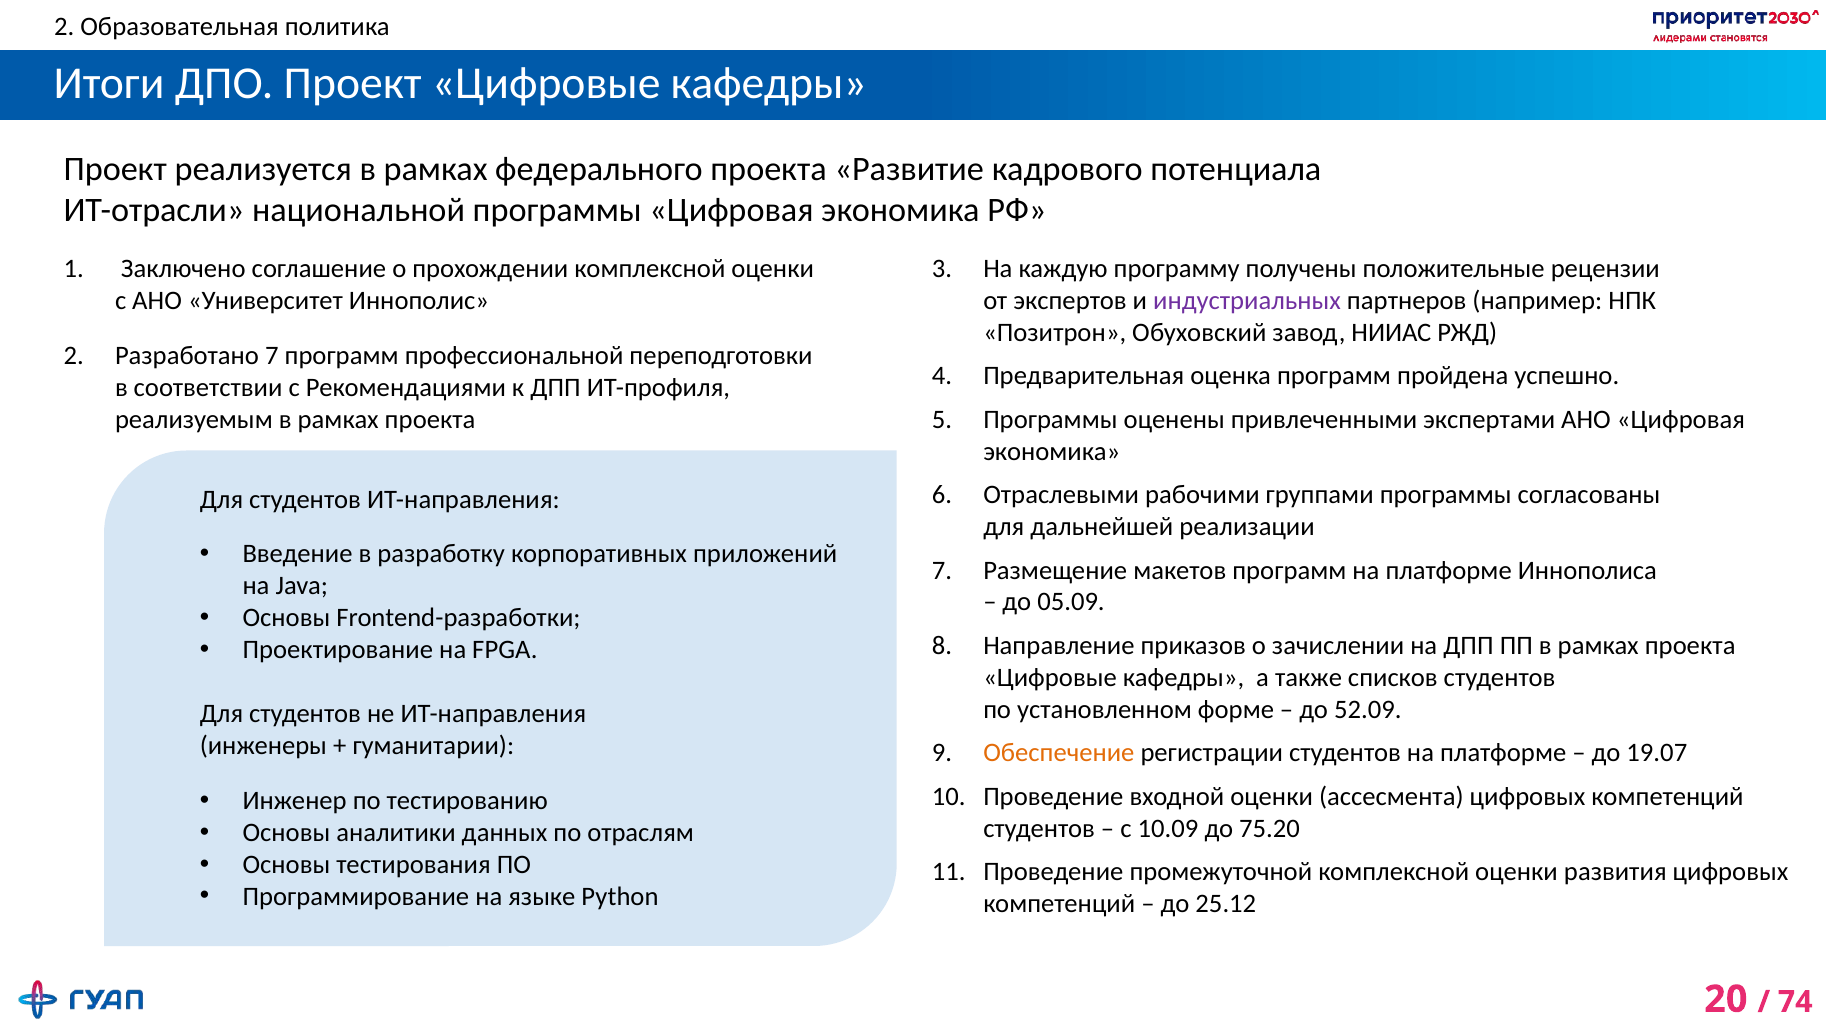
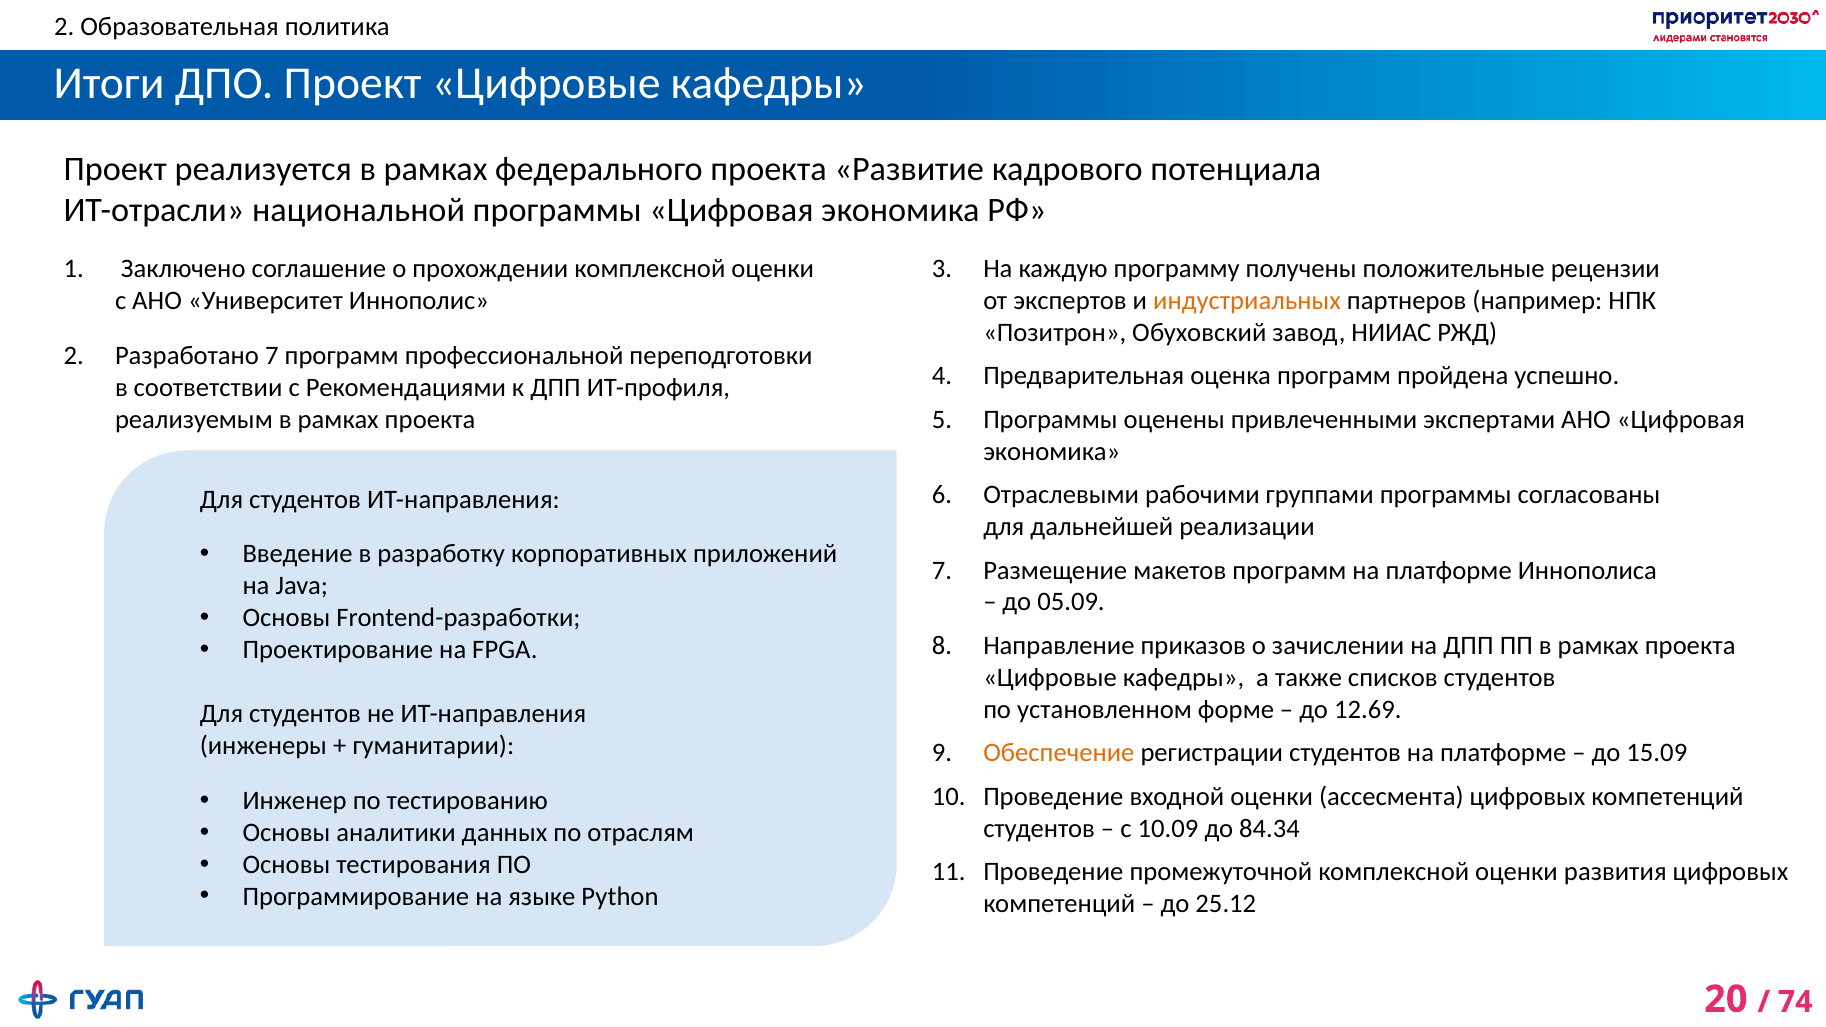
индустриальных colour: purple -> orange (1247, 301)
52.09: 52.09 -> 12.69 (1368, 710)
19.07: 19.07 -> 15.09 (1657, 753)
75.20: 75.20 -> 84.34 (1270, 828)
